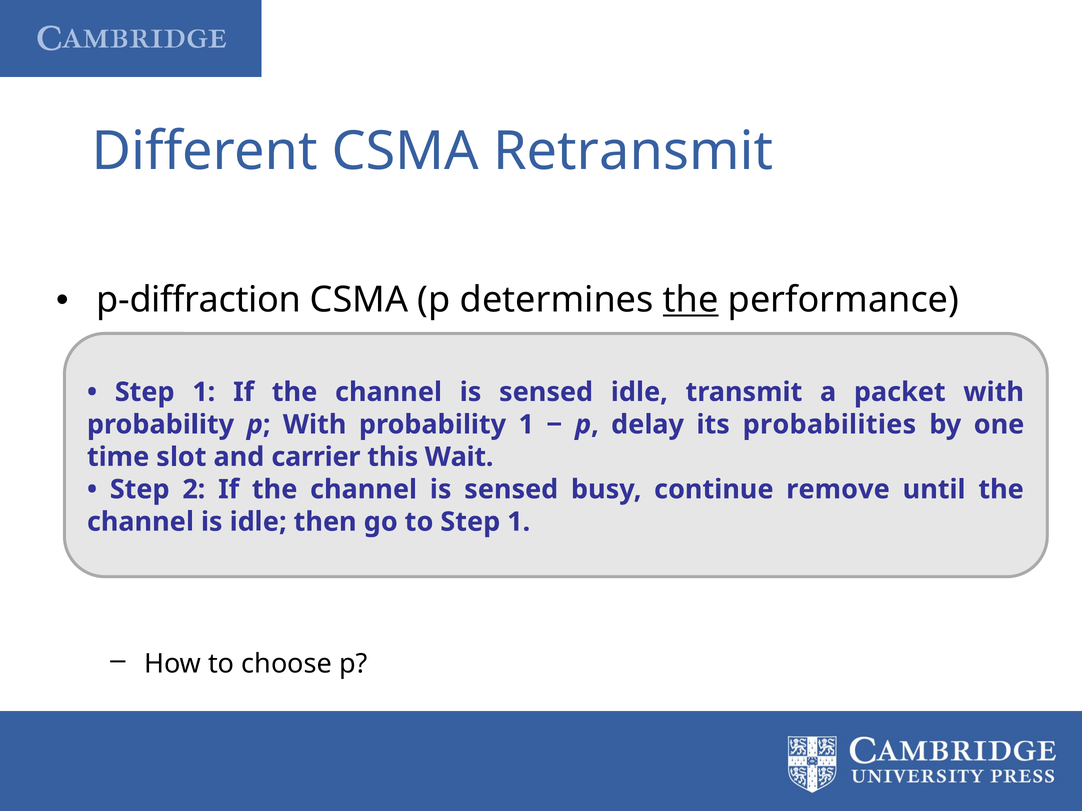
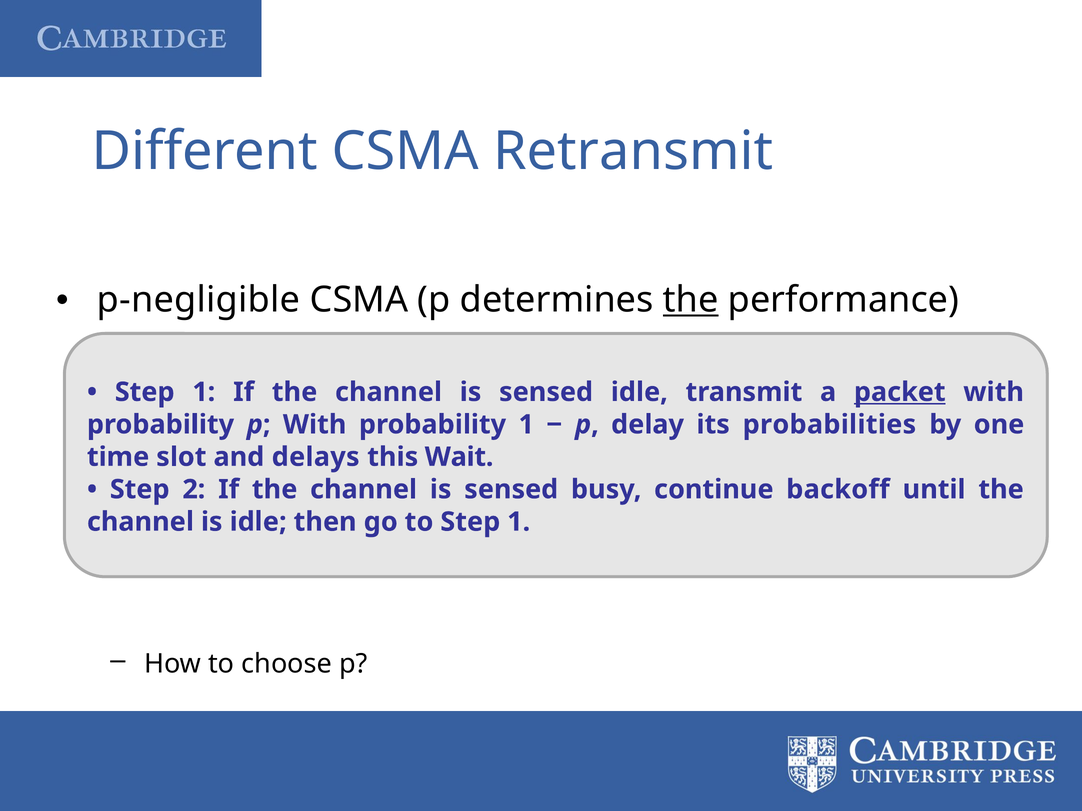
p-diffraction: p-diffraction -> p-negligible (199, 300)
packet underline: none -> present (900, 392)
carrier: carrier -> delays (316, 457)
remove: remove -> backoff (838, 490)
